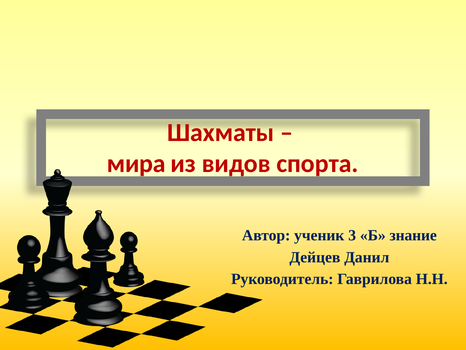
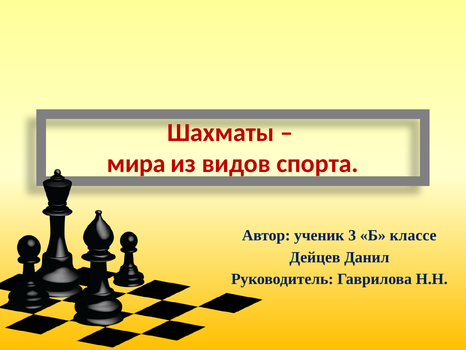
знание: знание -> классе (413, 235)
